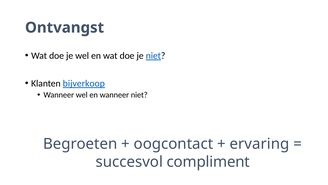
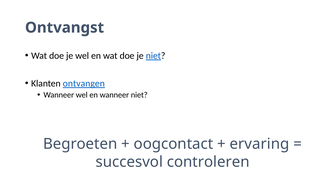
bijverkoop: bijverkoop -> ontvangen (84, 83)
compliment: compliment -> controleren (208, 161)
